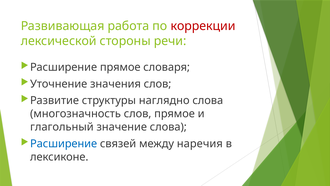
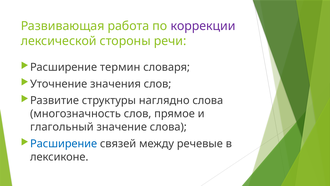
коррекции colour: red -> purple (203, 26)
Расширение прямое: прямое -> термин (120, 67)
наречия: наречия -> речевые (200, 143)
